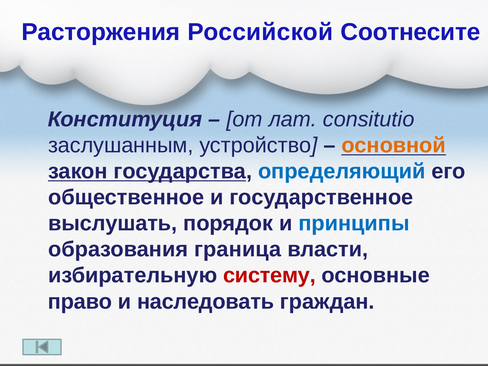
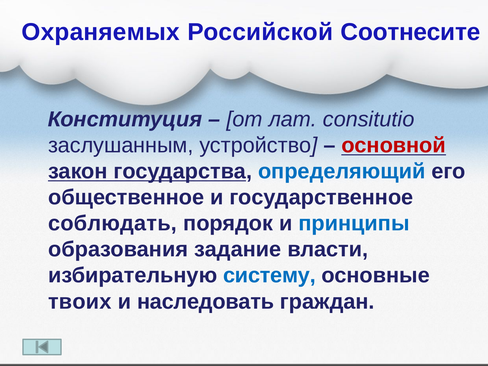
Расторжения: Расторжения -> Охраняемых (101, 32)
основной colour: orange -> red (394, 145)
выслушать: выслушать -> соблюдать (113, 223)
граница: граница -> задание (238, 249)
систему colour: red -> blue (269, 275)
право: право -> твоих (80, 302)
